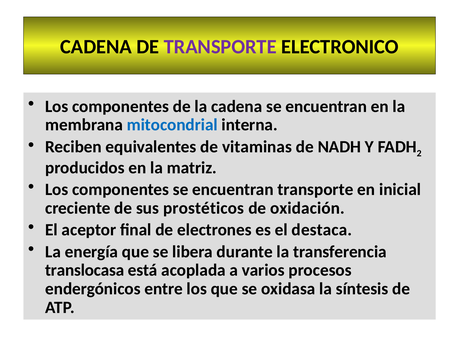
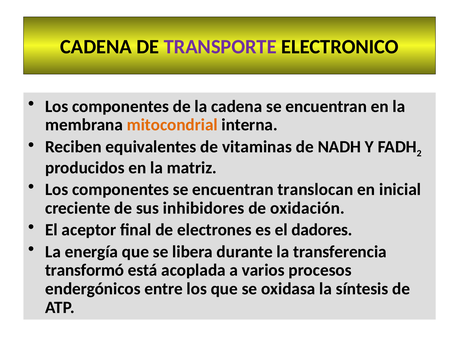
mitocondrial colour: blue -> orange (172, 125)
encuentran transporte: transporte -> translocan (315, 189)
prostéticos: prostéticos -> inhibidores (204, 208)
destaca: destaca -> dadores (322, 230)
translocasa: translocasa -> transformó (85, 270)
